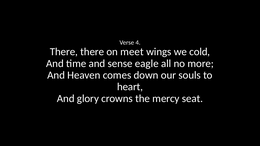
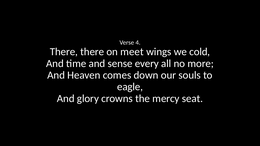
eagle: eagle -> every (147, 64)
heart: heart -> eagle (130, 87)
